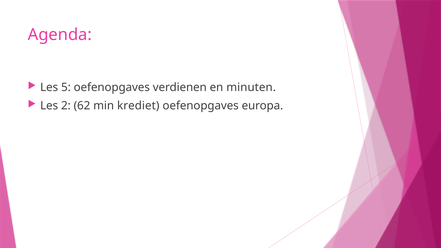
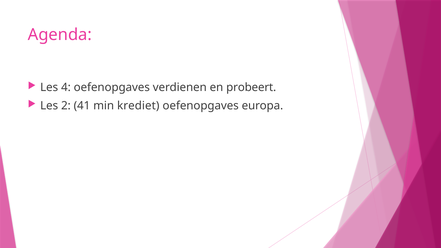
5: 5 -> 4 (66, 87)
minuten: minuten -> probeert (251, 87)
62: 62 -> 41 (82, 106)
